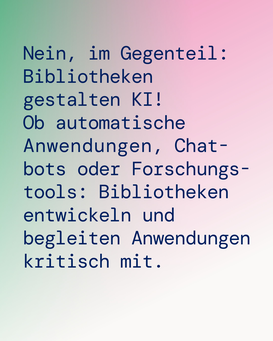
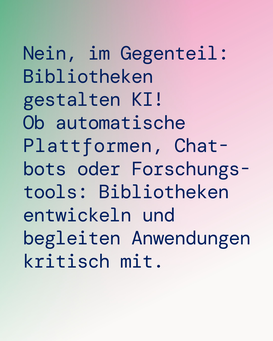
Anwendungen: Anwendungen -> Plattformen (94, 146)
